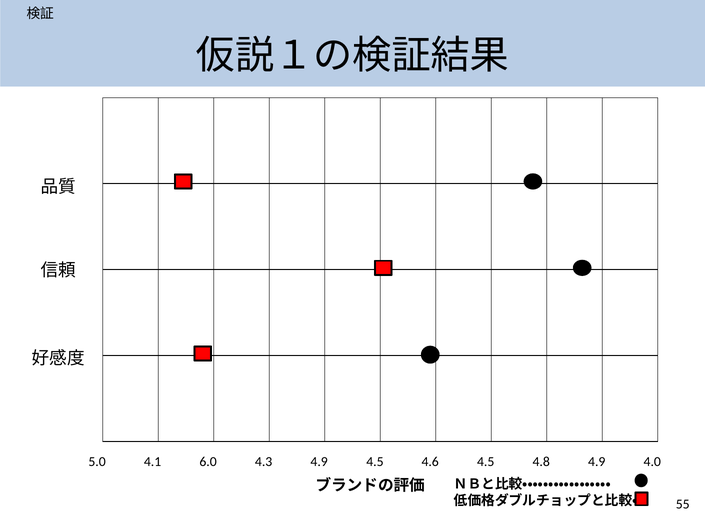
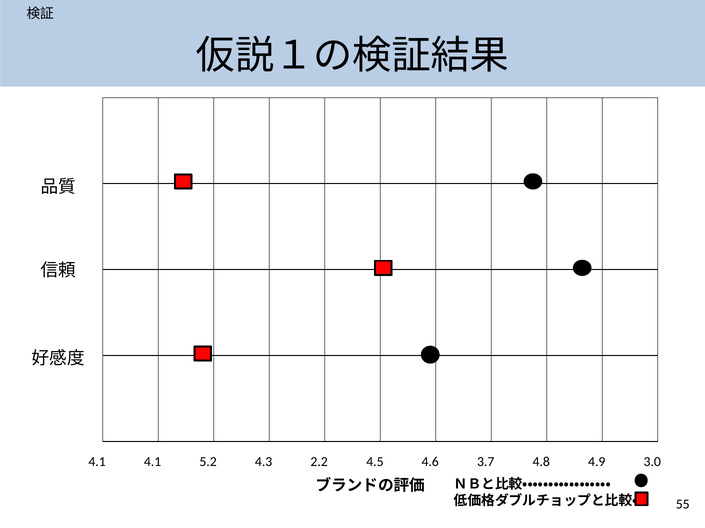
5.0: 5.0 -> 4.1 (97, 463)
6.0: 6.0 -> 5.2 (208, 463)
4.9: 4.9 -> 2.2 (319, 463)
4.6 4.5: 4.5 -> 3.7 (486, 463)
4.0: 4.0 -> 3.0 (652, 463)
